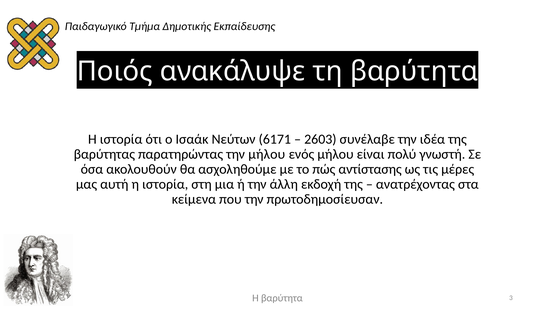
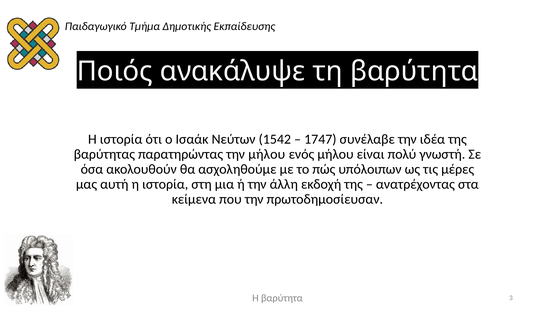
6171: 6171 -> 1542 (275, 139)
2603: 2603 -> 1747 (320, 139)
αντίστασης: αντίστασης -> υπόλοιπων (370, 169)
